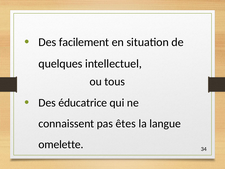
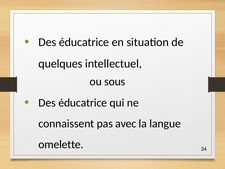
facilement: facilement -> éducatrice (84, 42)
tous: tous -> sous (115, 81)
êtes: êtes -> avec (126, 123)
